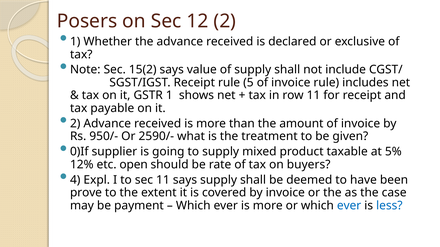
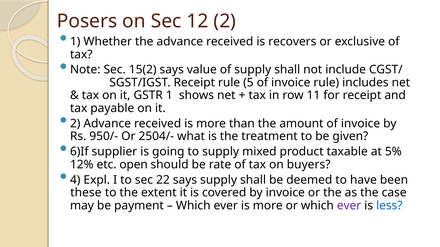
declared: declared -> recovers (292, 42)
2590/-: 2590/- -> 2504/- (156, 137)
0)If: 0)If -> 6)If (79, 152)
sec 11: 11 -> 22 (163, 180)
prove: prove -> these (86, 193)
ever colour: blue -> purple (349, 206)
